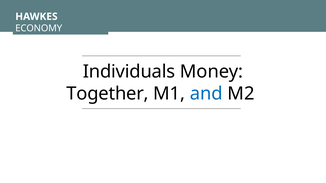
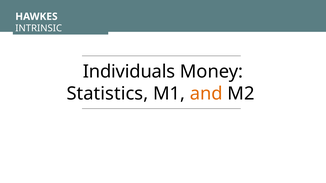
ECONOMY: ECONOMY -> INTRINSIC (39, 28)
Together: Together -> Statistics (107, 94)
and colour: blue -> orange (206, 94)
